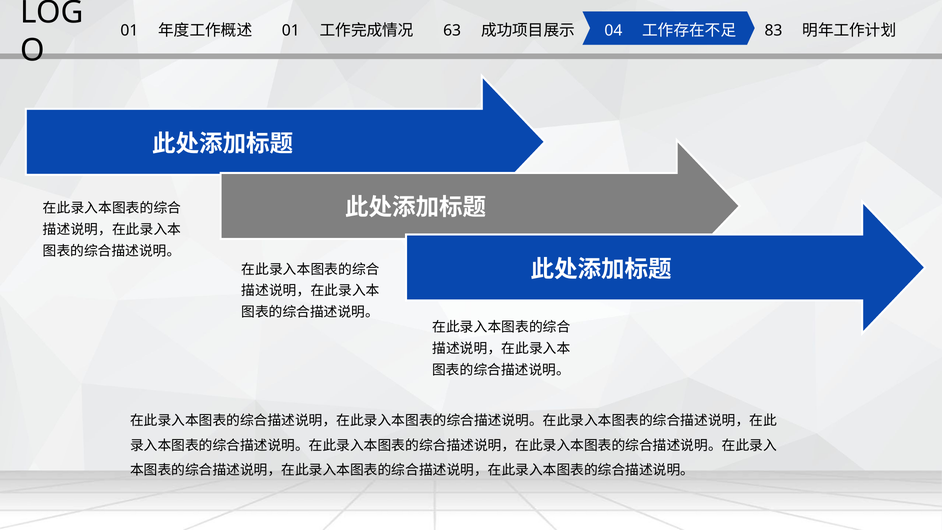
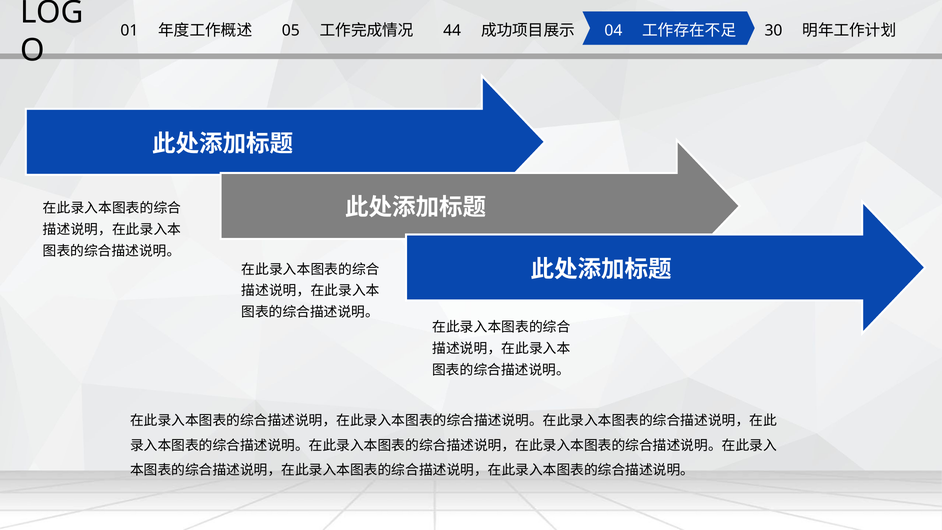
01: 01 -> 05 (291, 31)
63: 63 -> 44 (452, 31)
83: 83 -> 30 (773, 31)
